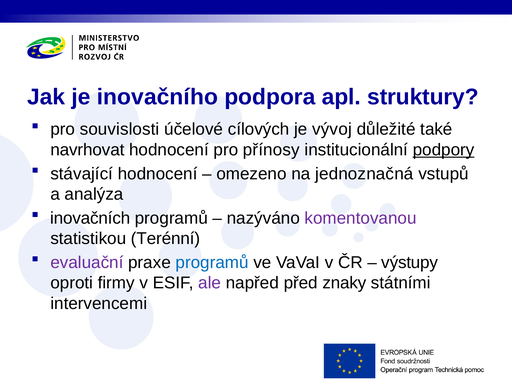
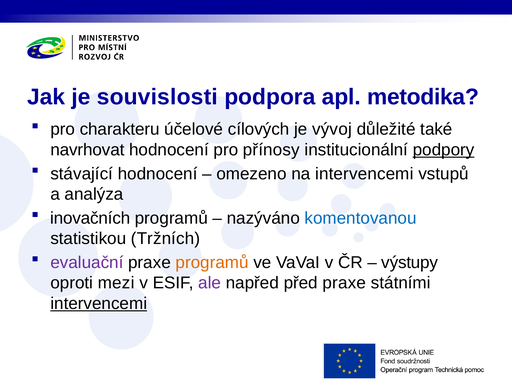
inovačního: inovačního -> souvislosti (157, 97)
struktury: struktury -> metodika (423, 97)
souvislosti: souvislosti -> charakteru (120, 129)
na jednoznačná: jednoznačná -> intervencemi (364, 174)
komentovanou colour: purple -> blue (361, 218)
Terénní: Terénní -> Tržních (166, 239)
programů colour: blue -> orange (212, 262)
firmy: firmy -> mezi (116, 283)
před znaky: znaky -> praxe (344, 283)
intervencemi underline: none -> present (99, 303)
